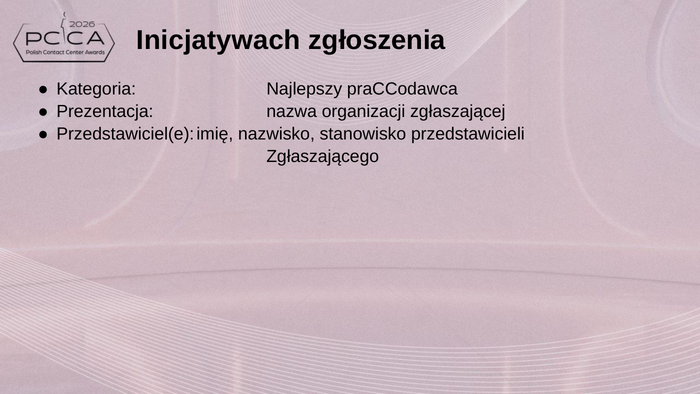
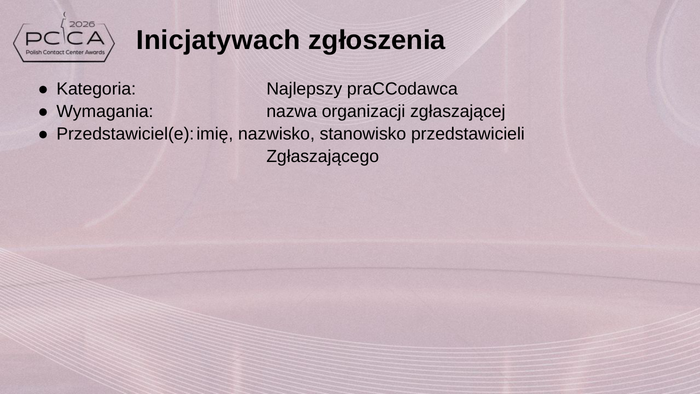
Prezentacja: Prezentacja -> Wymagania (105, 111)
